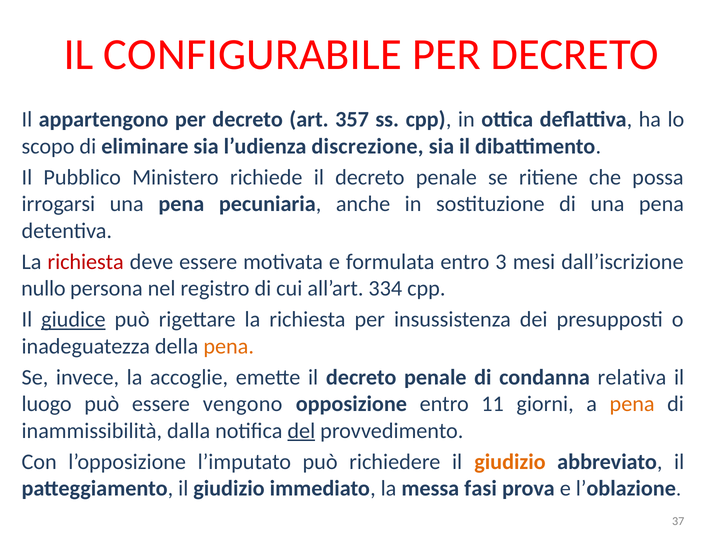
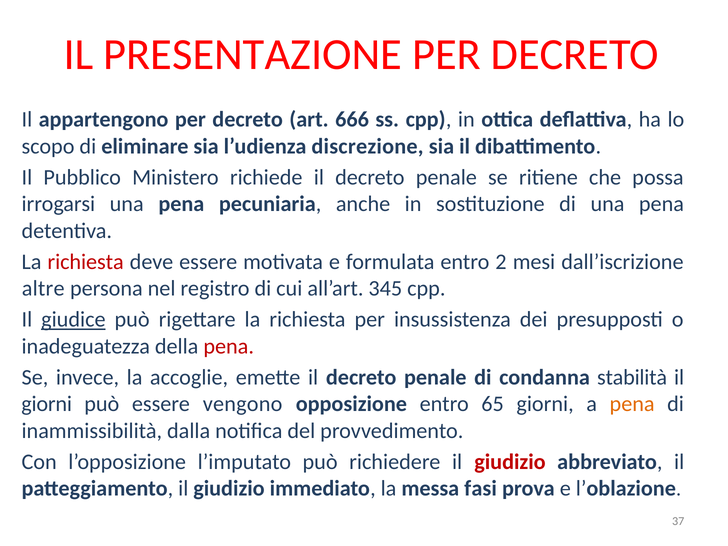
CONFIGURABILE: CONFIGURABILE -> PRESENTAZIONE (253, 55)
357: 357 -> 666 (352, 120)
3: 3 -> 2 (501, 262)
nullo: nullo -> altre (43, 289)
334: 334 -> 345 (385, 289)
pena colour: orange -> red (229, 346)
relativa: relativa -> stabilità (632, 377)
luogo: luogo -> giorni (47, 404)
11: 11 -> 65 (493, 404)
del underline: present -> none (301, 431)
giudizio colour: orange -> red (510, 462)
